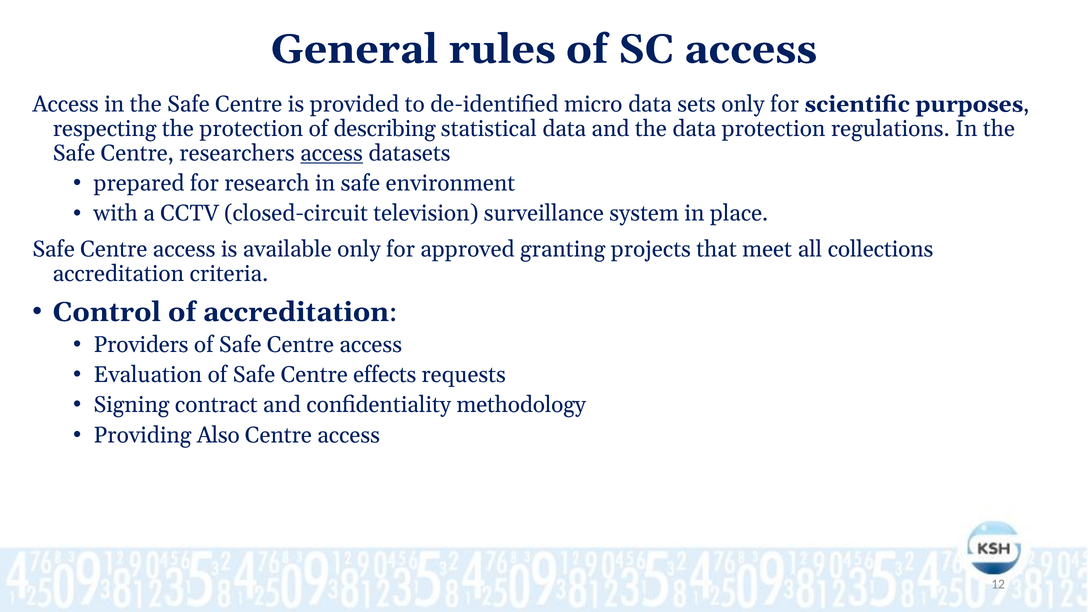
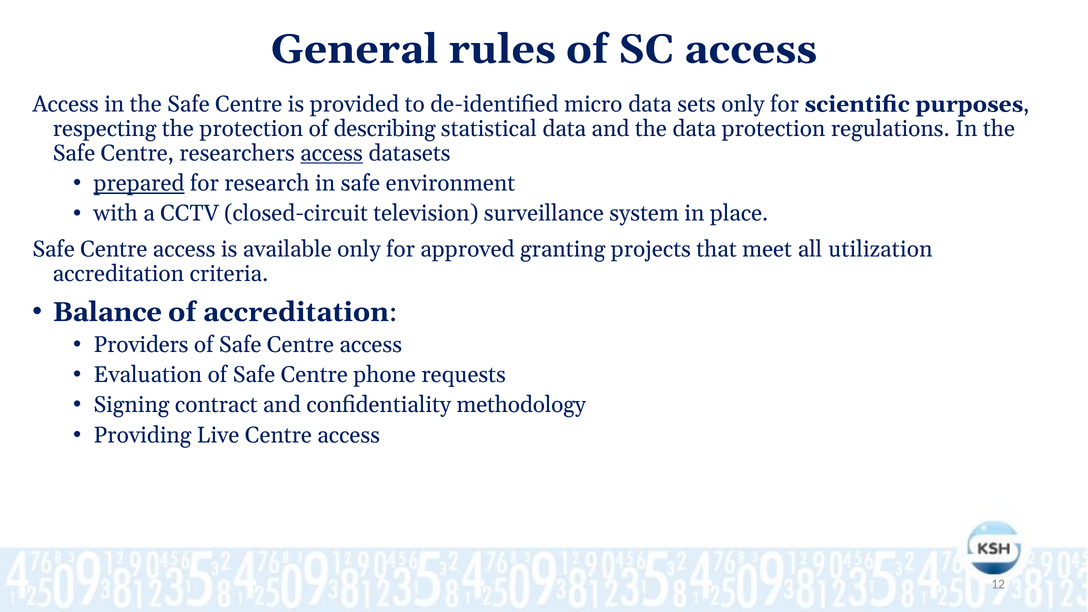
prepared underline: none -> present (139, 183)
collections: collections -> utilization (880, 249)
Control: Control -> Balance (107, 312)
effects: effects -> phone (385, 375)
Also: Also -> Live (218, 435)
